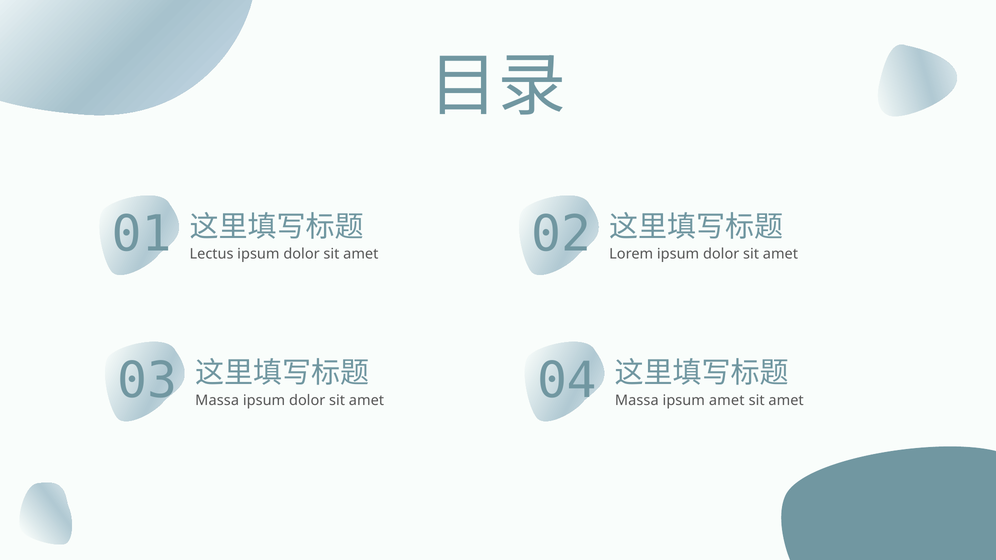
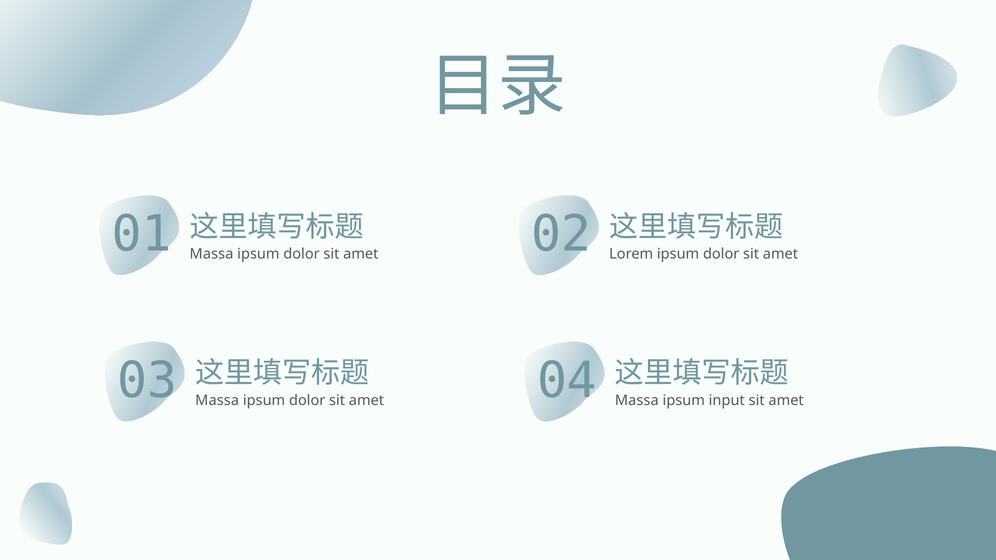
Lectus: Lectus -> Massa (212, 254)
ipsum amet: amet -> input (727, 401)
